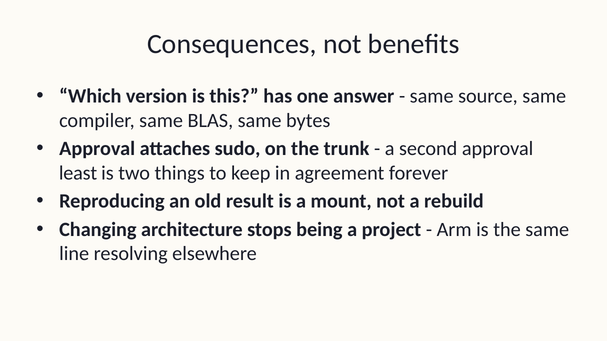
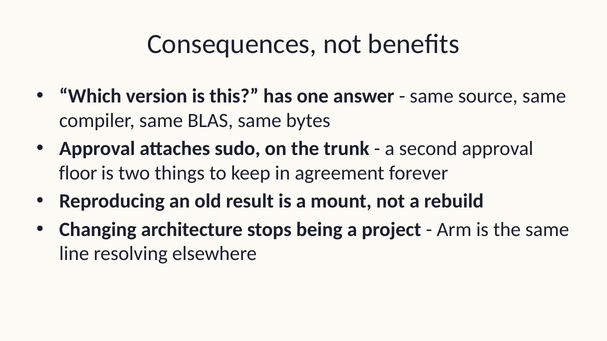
least: least -> floor (78, 173)
